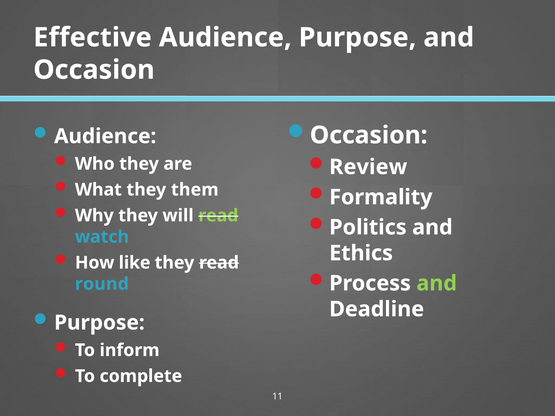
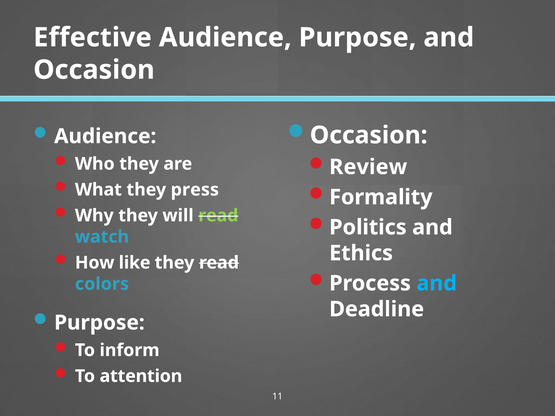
them: them -> press (195, 190)
and colour: light green -> light blue (437, 283)
round: round -> colors (102, 284)
complete: complete -> attention (141, 376)
